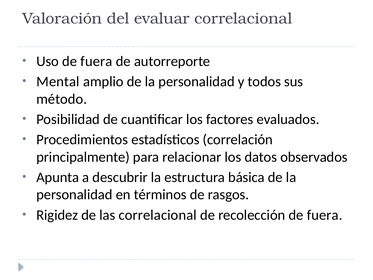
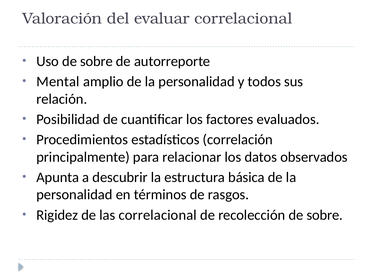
Uso de fuera: fuera -> sobre (97, 61)
método: método -> relación (62, 99)
recolección de fuera: fuera -> sobre (325, 215)
